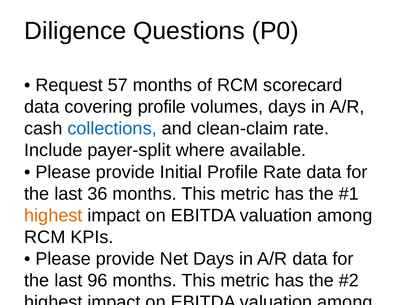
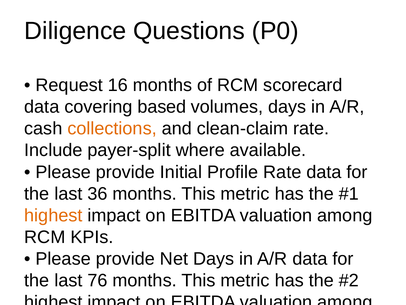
57: 57 -> 16 (118, 85)
covering profile: profile -> based (162, 107)
collections colour: blue -> orange (112, 128)
96: 96 -> 76 (98, 280)
